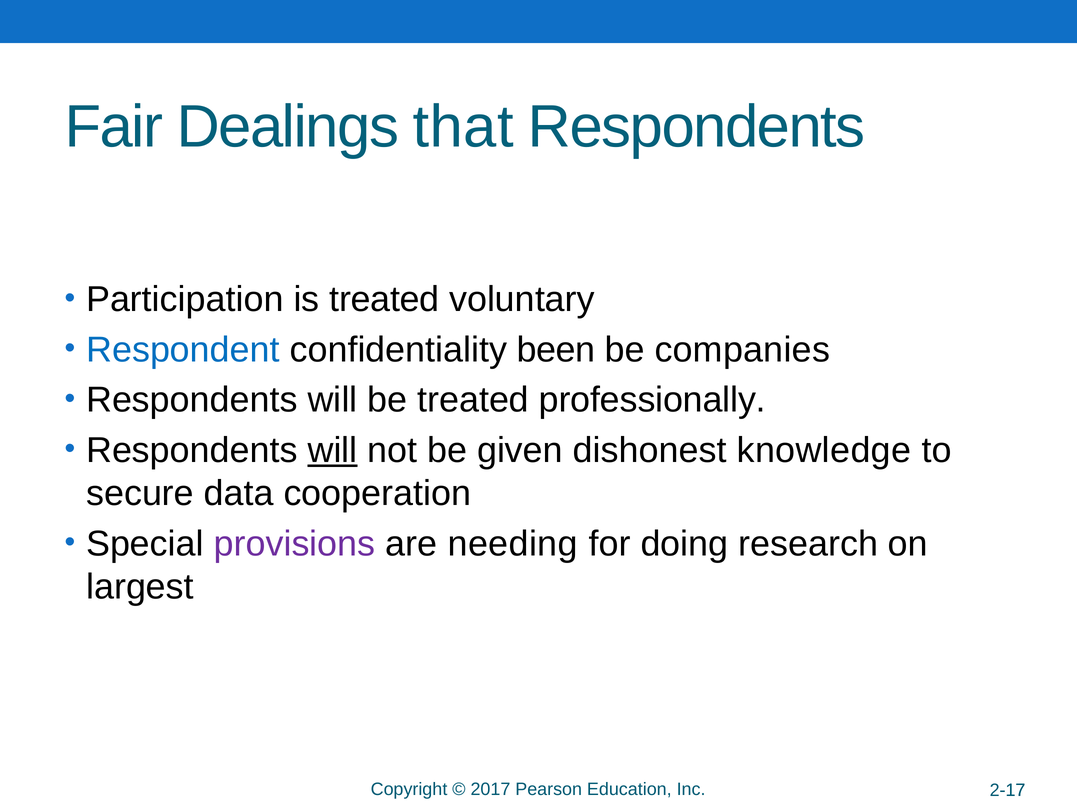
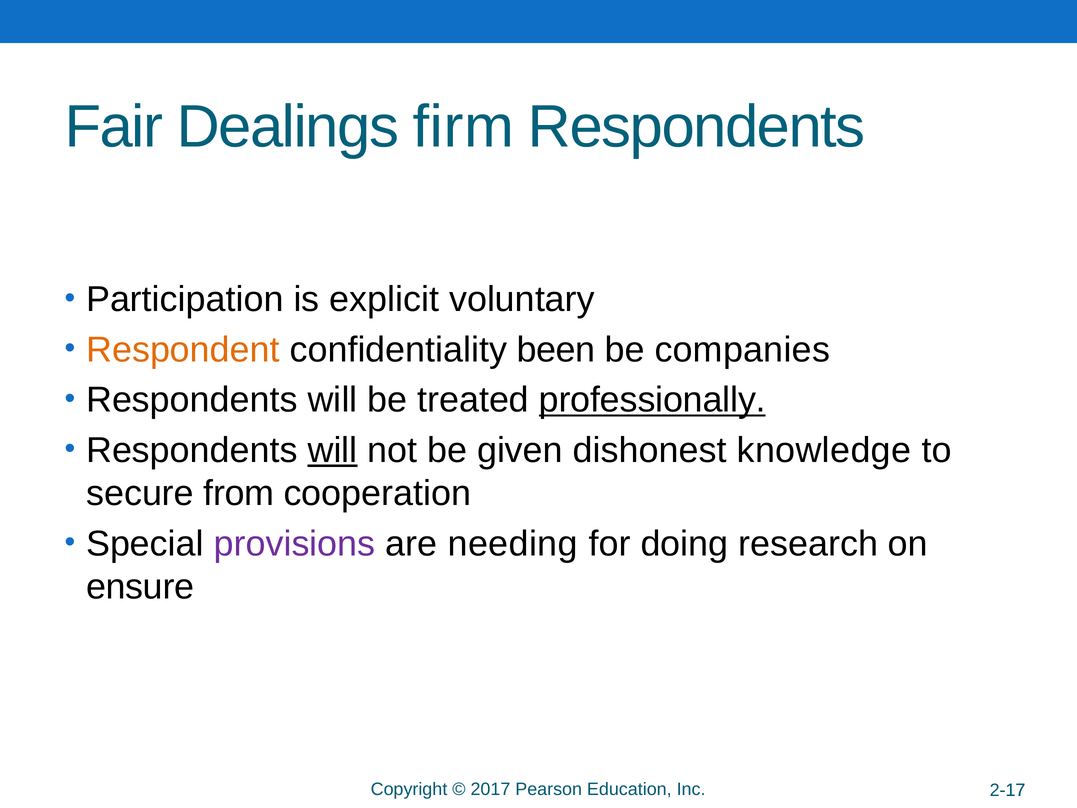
that: that -> firm (463, 127)
is treated: treated -> explicit (384, 299)
Respondent colour: blue -> orange (183, 350)
professionally underline: none -> present (652, 400)
data: data -> from (239, 493)
largest: largest -> ensure (140, 587)
